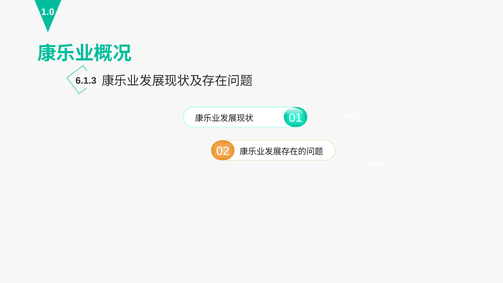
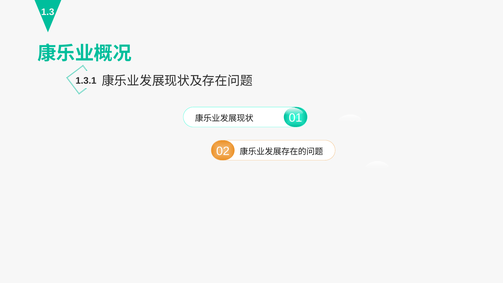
1.0: 1.0 -> 1.3 (48, 12)
6.1.3: 6.1.3 -> 1.3.1 (86, 81)
